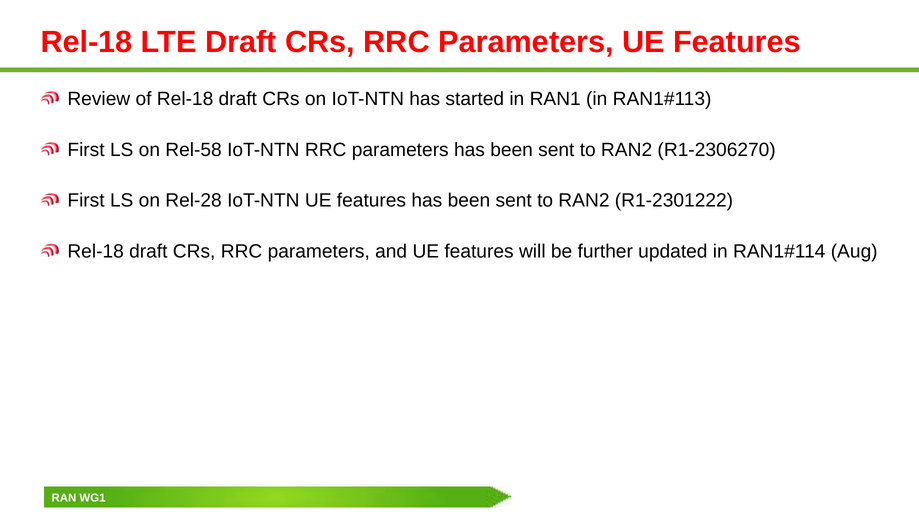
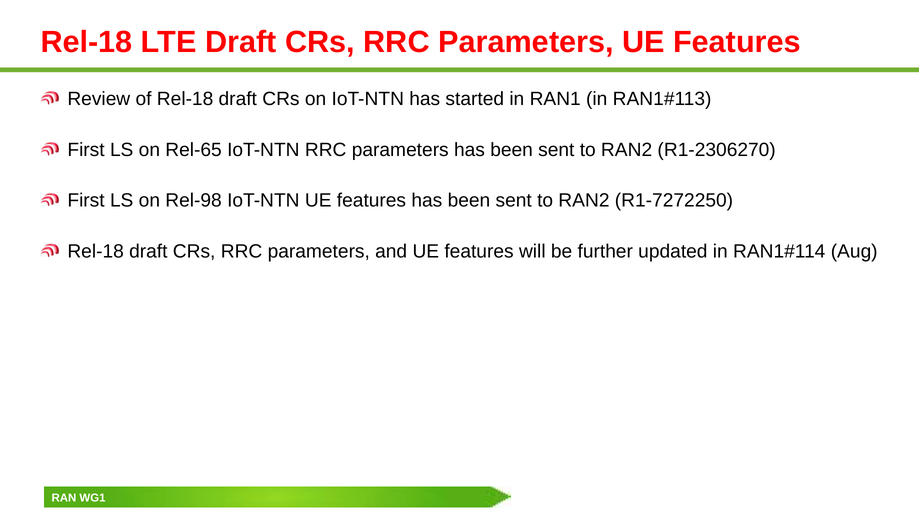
Rel-58: Rel-58 -> Rel-65 (194, 150)
Rel-28: Rel-28 -> Rel-98 (194, 201)
R1-2301222: R1-2301222 -> R1-7272250 (674, 201)
